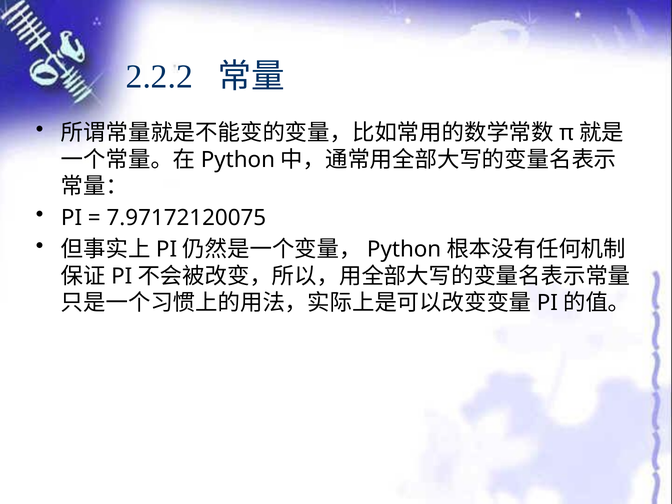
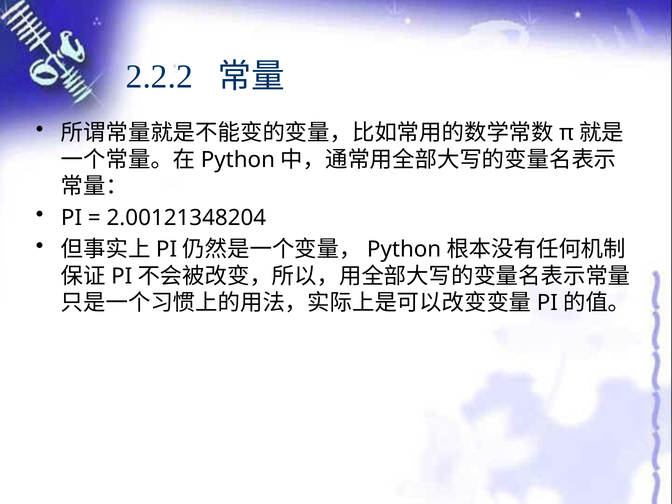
7.97172120075: 7.97172120075 -> 2.00121348204 (186, 218)
